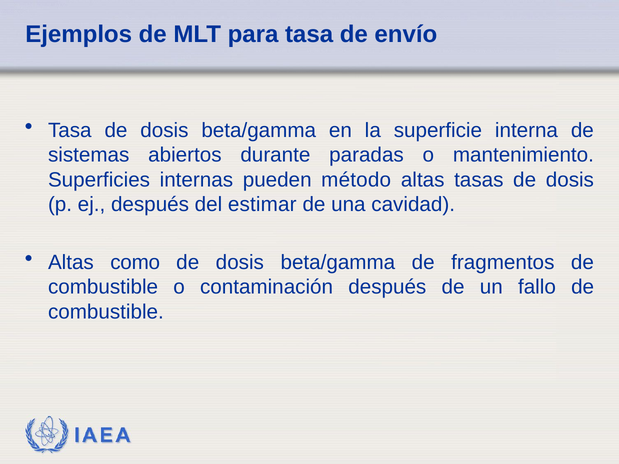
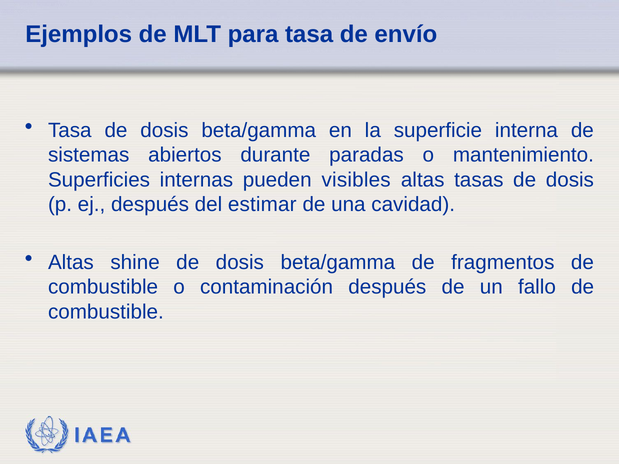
método: método -> visibles (356, 180)
como: como -> shine (135, 262)
